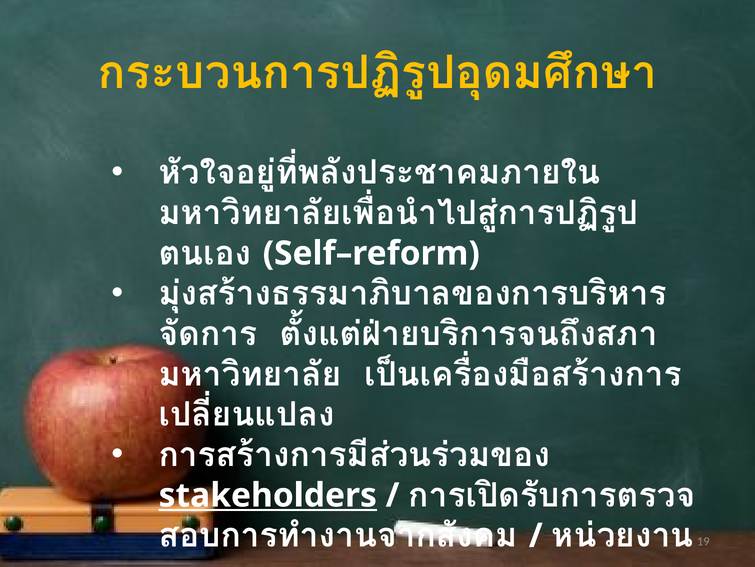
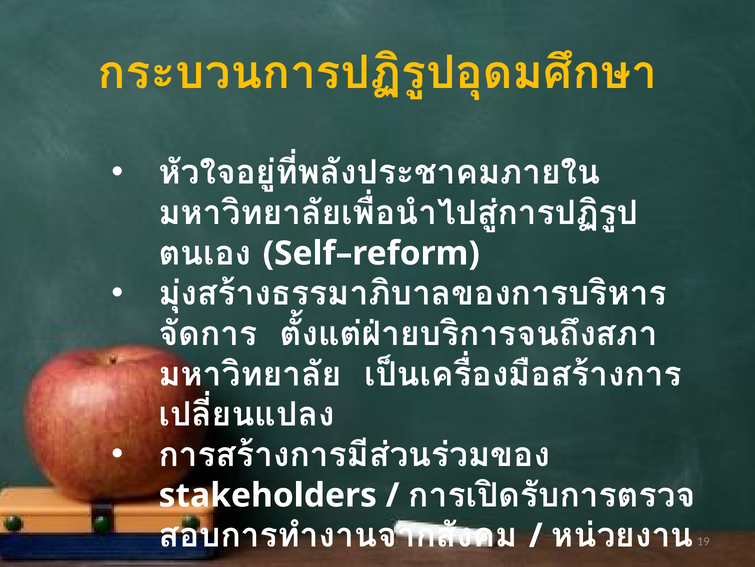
stakeholders underline: present -> none (268, 495)
